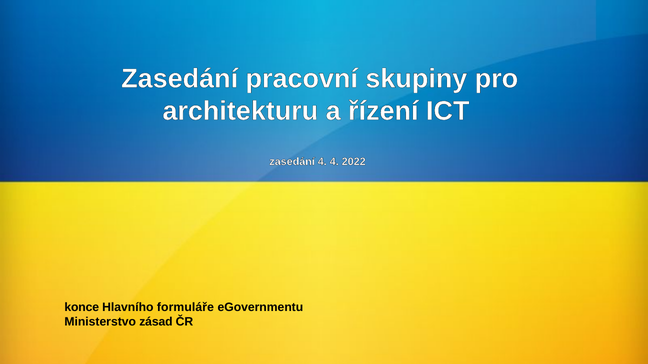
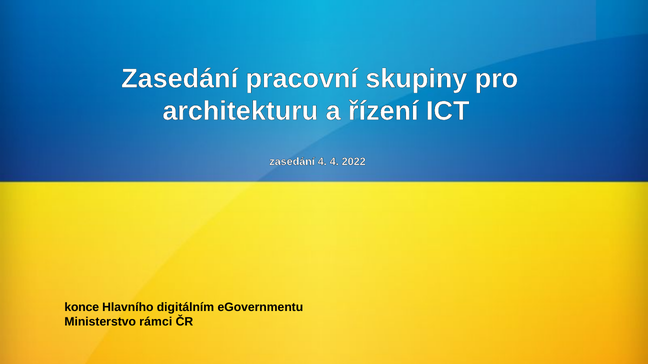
formuláře: formuláře -> digitálním (185, 308)
zásad: zásad -> rámci (156, 322)
